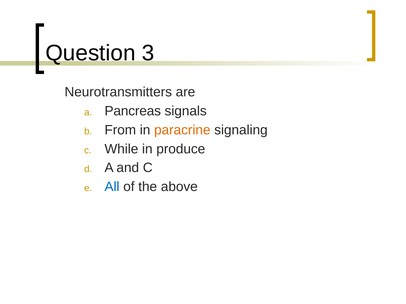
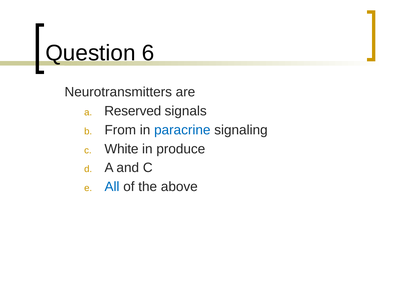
3: 3 -> 6 (148, 53)
Pancreas: Pancreas -> Reserved (133, 111)
paracrine colour: orange -> blue (182, 130)
While: While -> White (121, 149)
